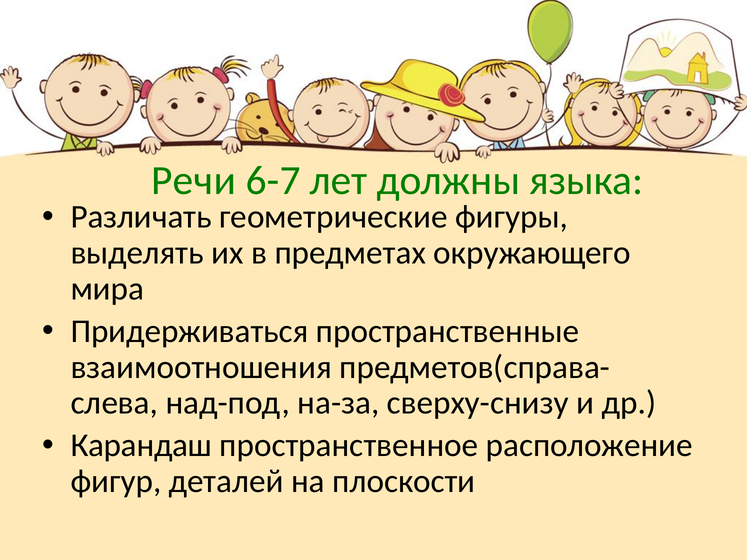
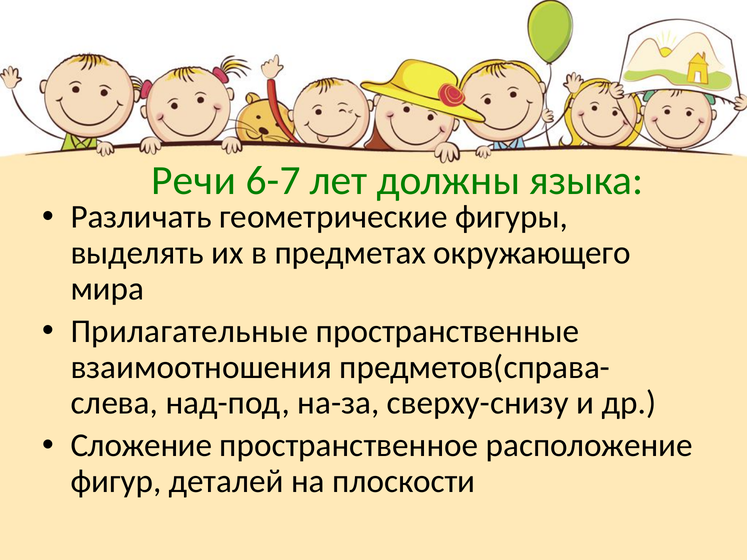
Придерживаться: Придерживаться -> Прилагательные (189, 331)
Карандаш: Карандаш -> Сложение (141, 446)
